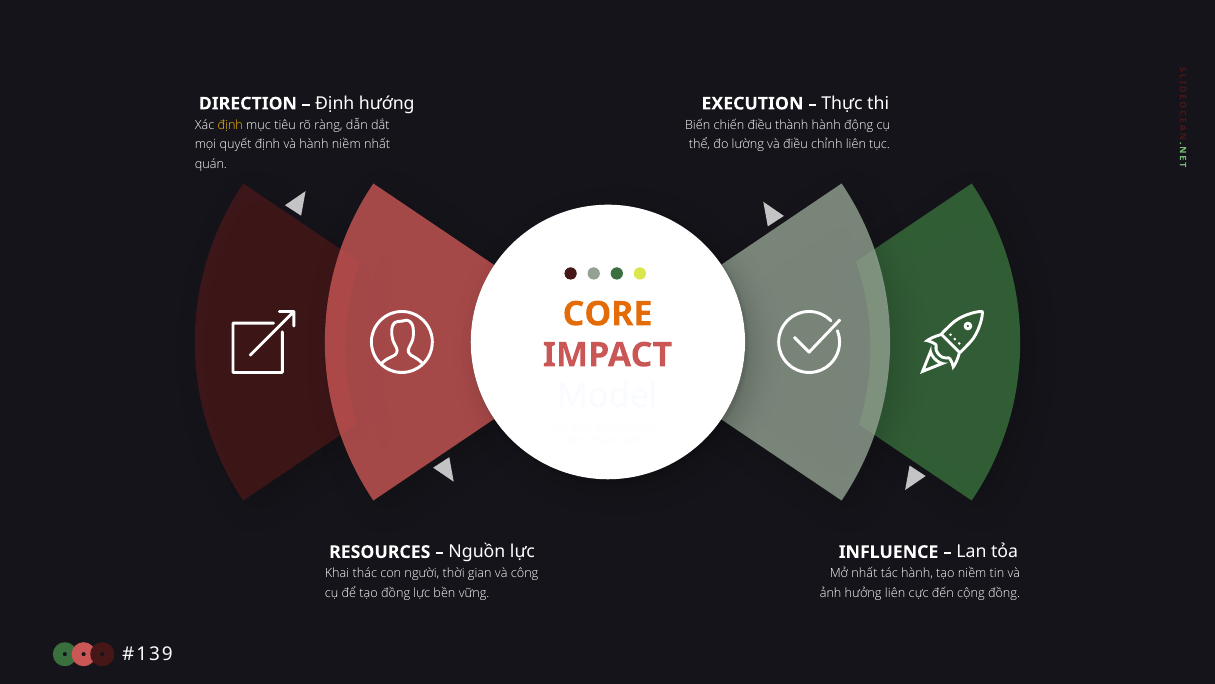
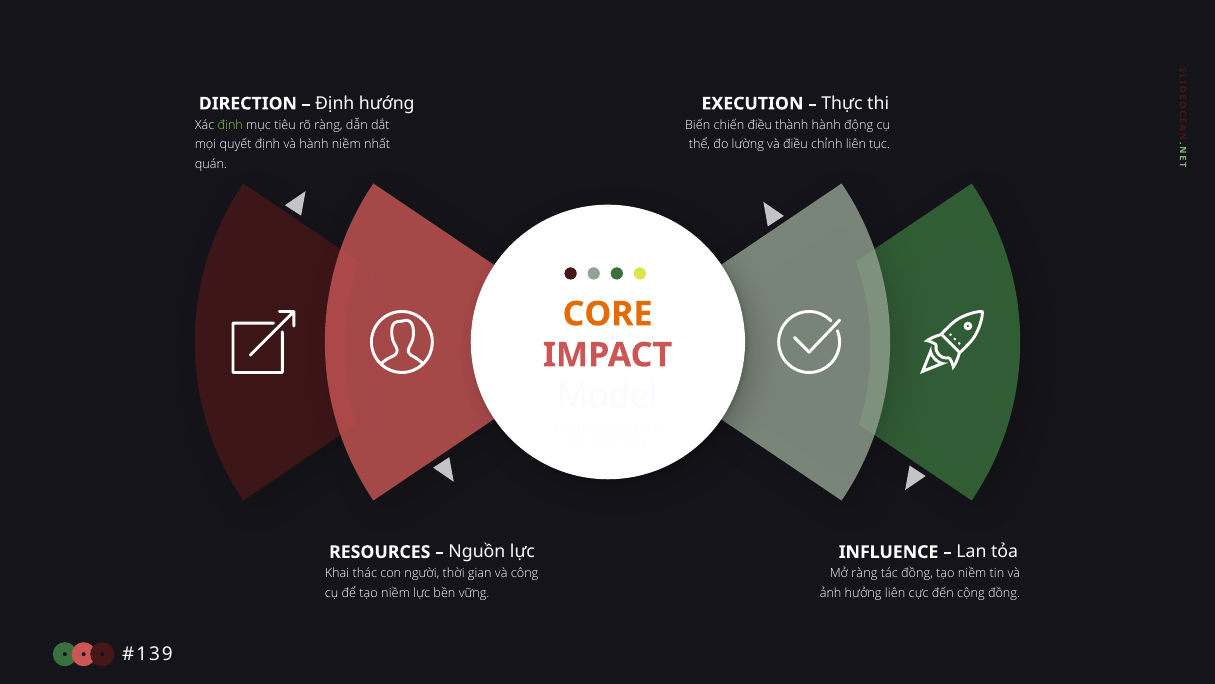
định colour: yellow -> light green (230, 125)
Mở nhất: nhất -> ràng (864, 573)
tác hành: hành -> đồng (917, 573)
để tạo đồng: đồng -> niềm (396, 593)
